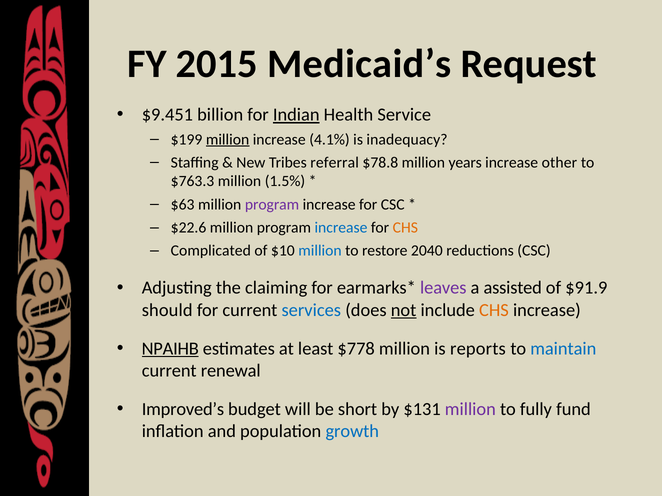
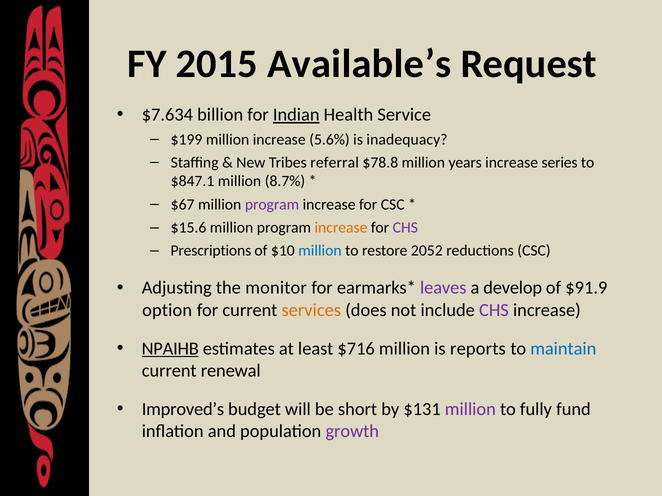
Medicaid’s: Medicaid’s -> Available’s (359, 64)
$9.451: $9.451 -> $7.634 (167, 115)
million underline: present -> none (228, 140)
4.1%: 4.1% -> 5.6% (329, 140)
other: other -> series (560, 163)
$763.3: $763.3 -> $847.1 (192, 182)
1.5%: 1.5% -> 8.7% (285, 182)
$63: $63 -> $67 (183, 205)
$22.6: $22.6 -> $15.6 (189, 228)
increase colour: blue -> orange (341, 228)
CHS colour: orange -> purple (405, 228)
Complicated: Complicated -> Prescriptions (211, 251)
2040: 2040 -> 2052 (427, 251)
claiming: claiming -> monitor (276, 288)
assisted: assisted -> develop (513, 288)
should: should -> option (167, 310)
services colour: blue -> orange (311, 310)
not underline: present -> none (404, 310)
CHS colour: orange -> purple (494, 310)
$778: $778 -> $716 (356, 349)
growth colour: blue -> purple (352, 432)
